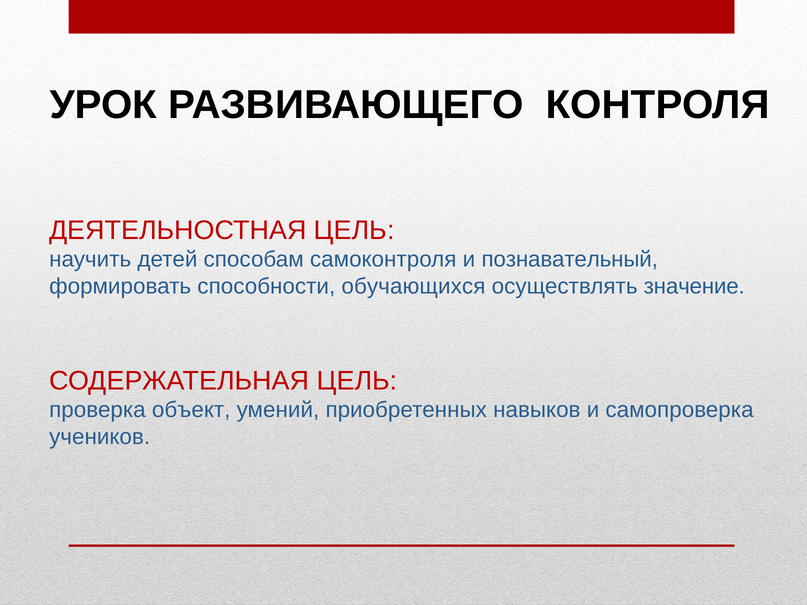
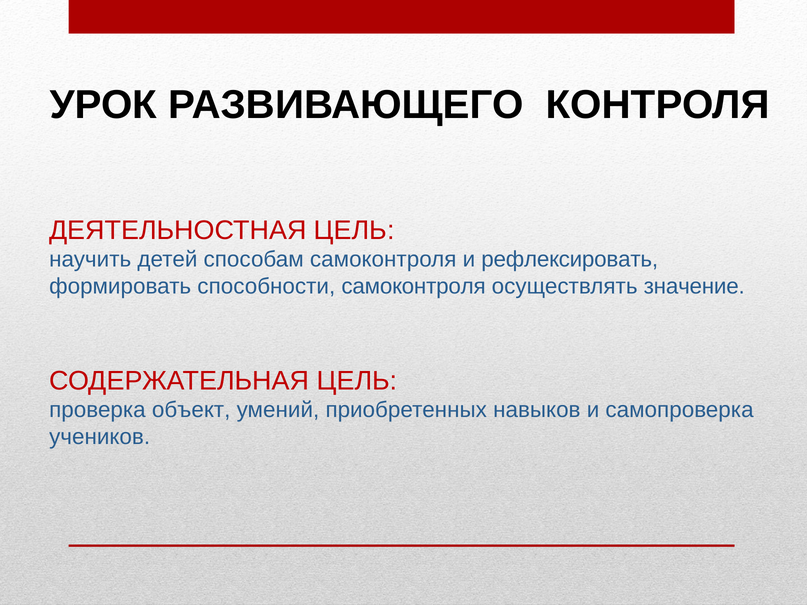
познавательный: познавательный -> рефлексировать (570, 260)
способности обучающихся: обучающихся -> самоконтроля (414, 287)
